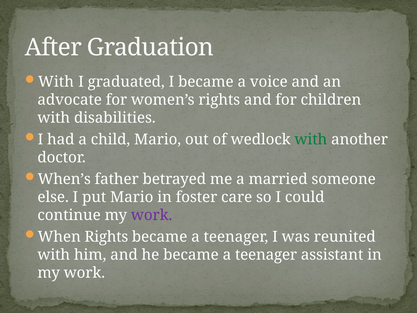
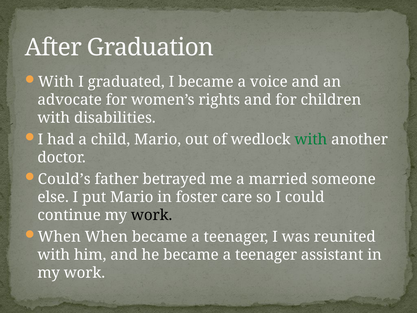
When’s: When’s -> Could’s (64, 179)
work colour: purple -> black (152, 215)
When Rights: Rights -> When (106, 237)
